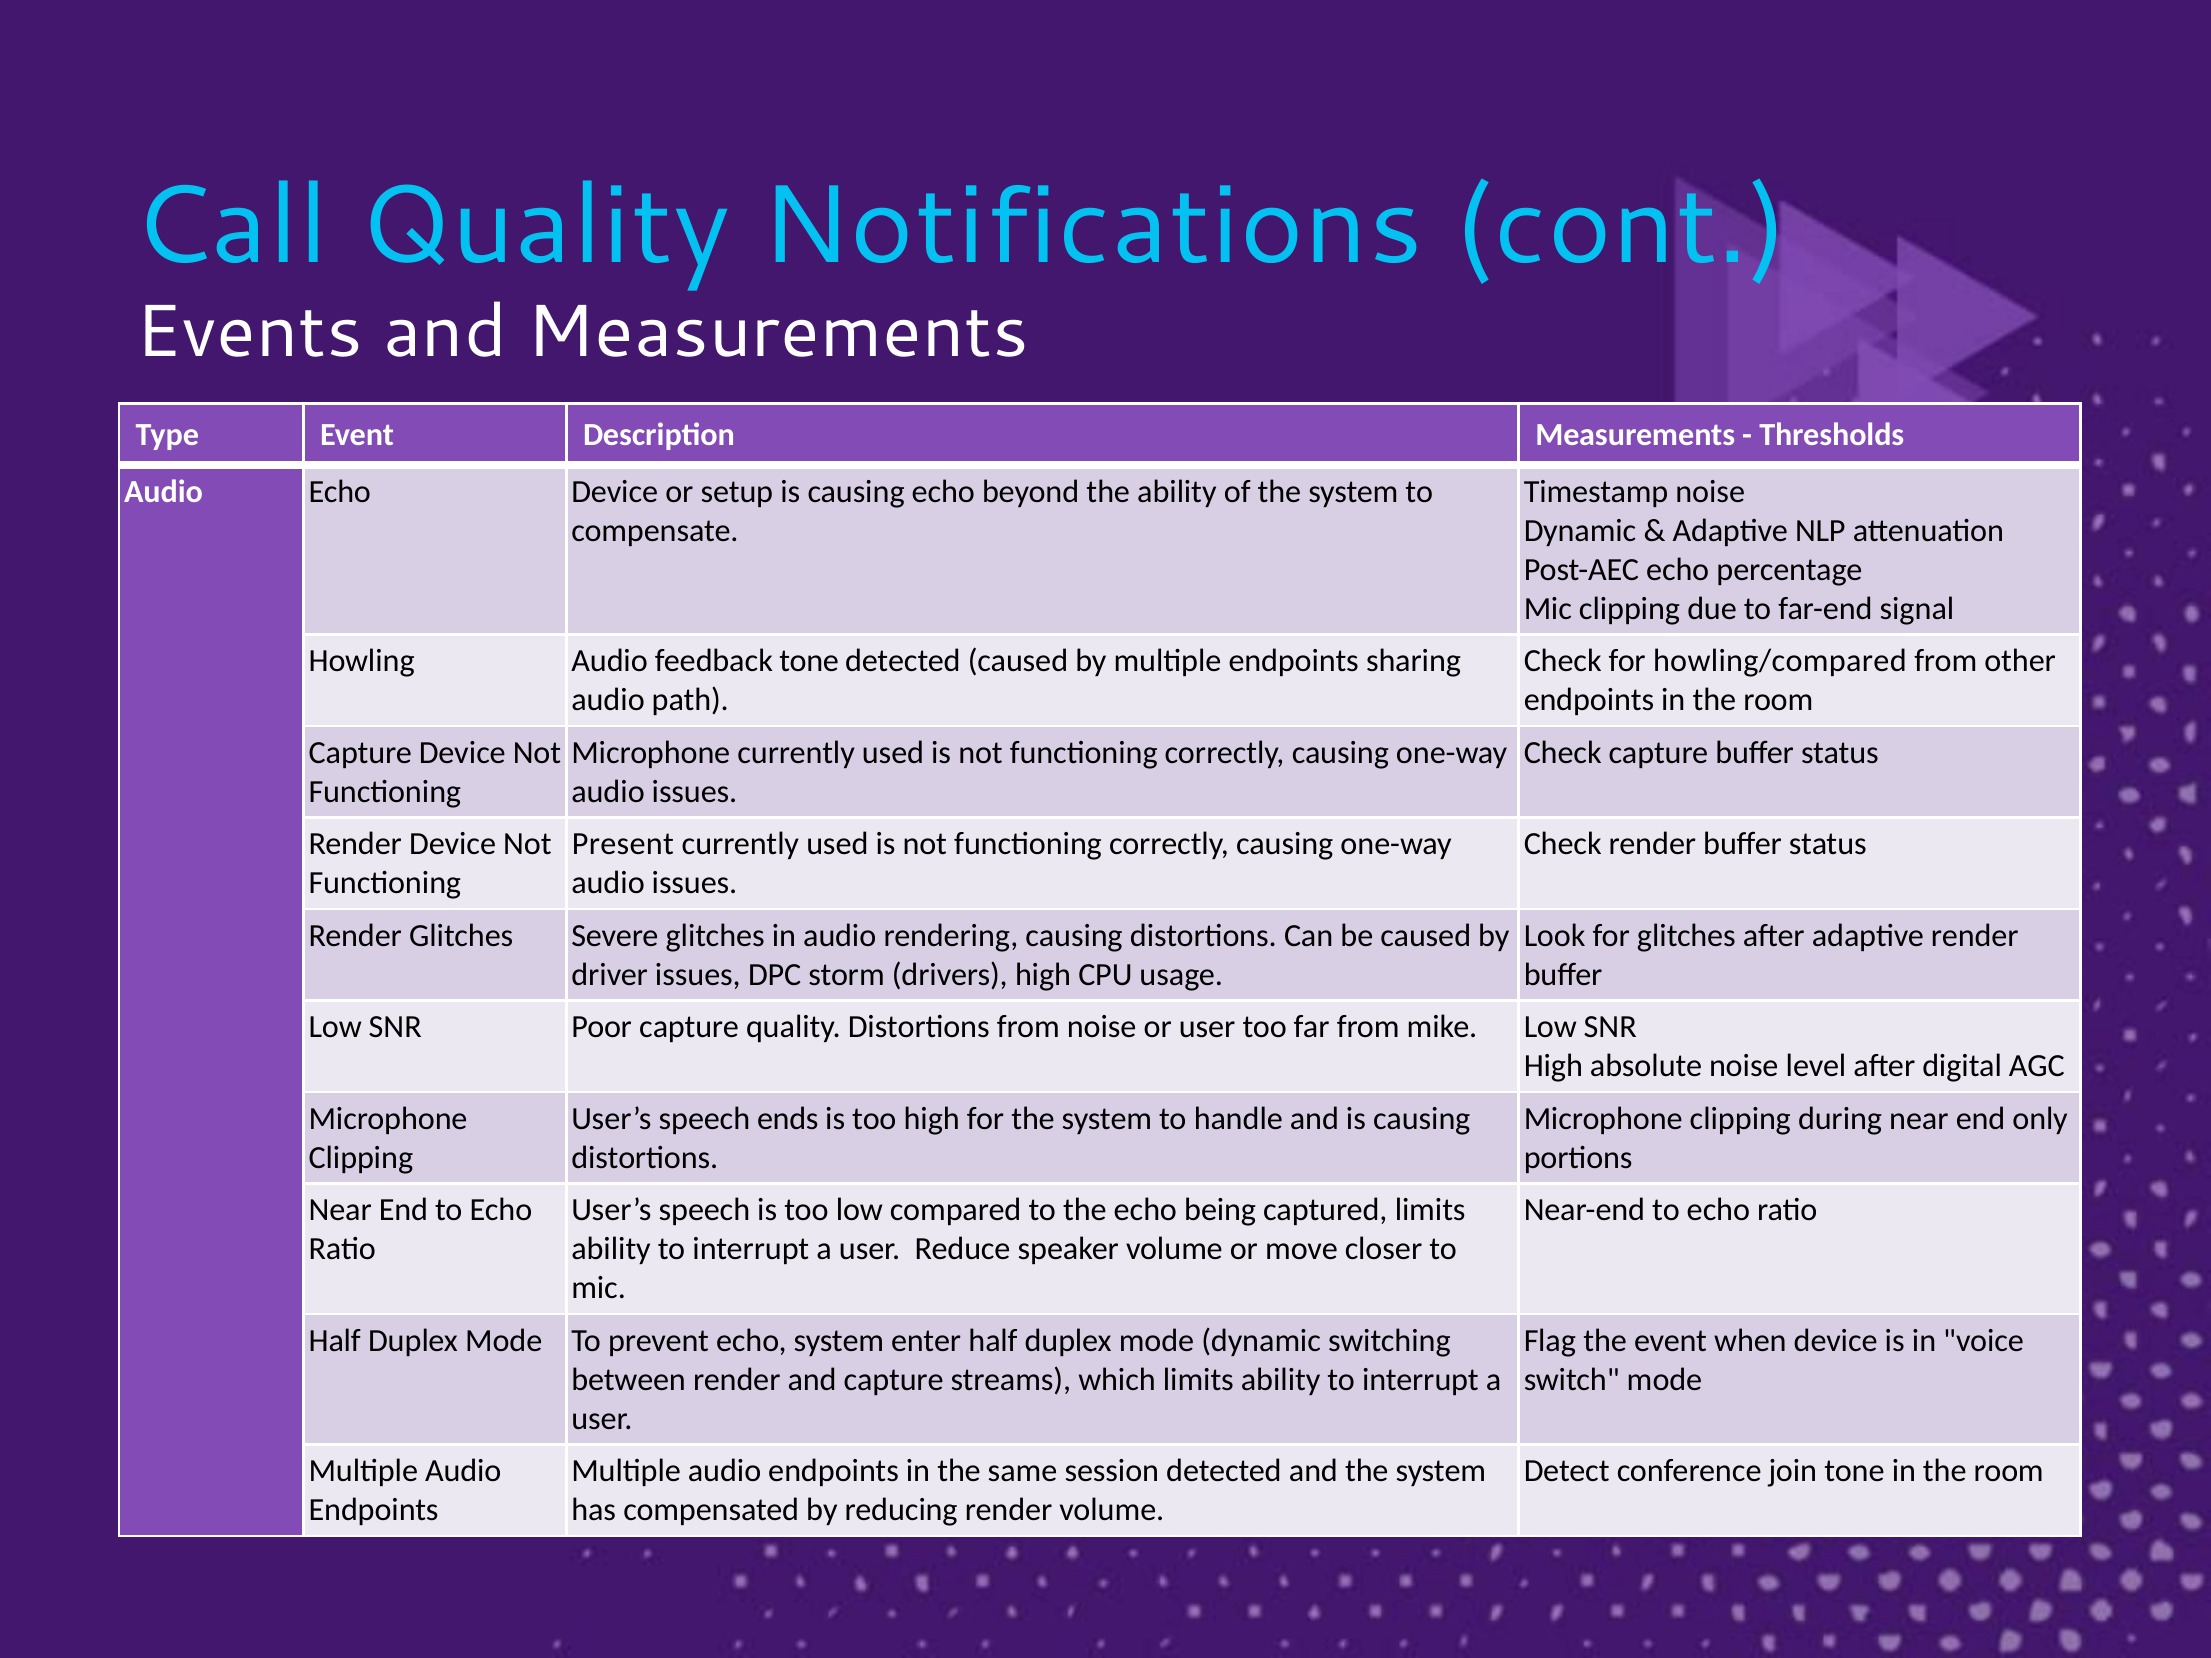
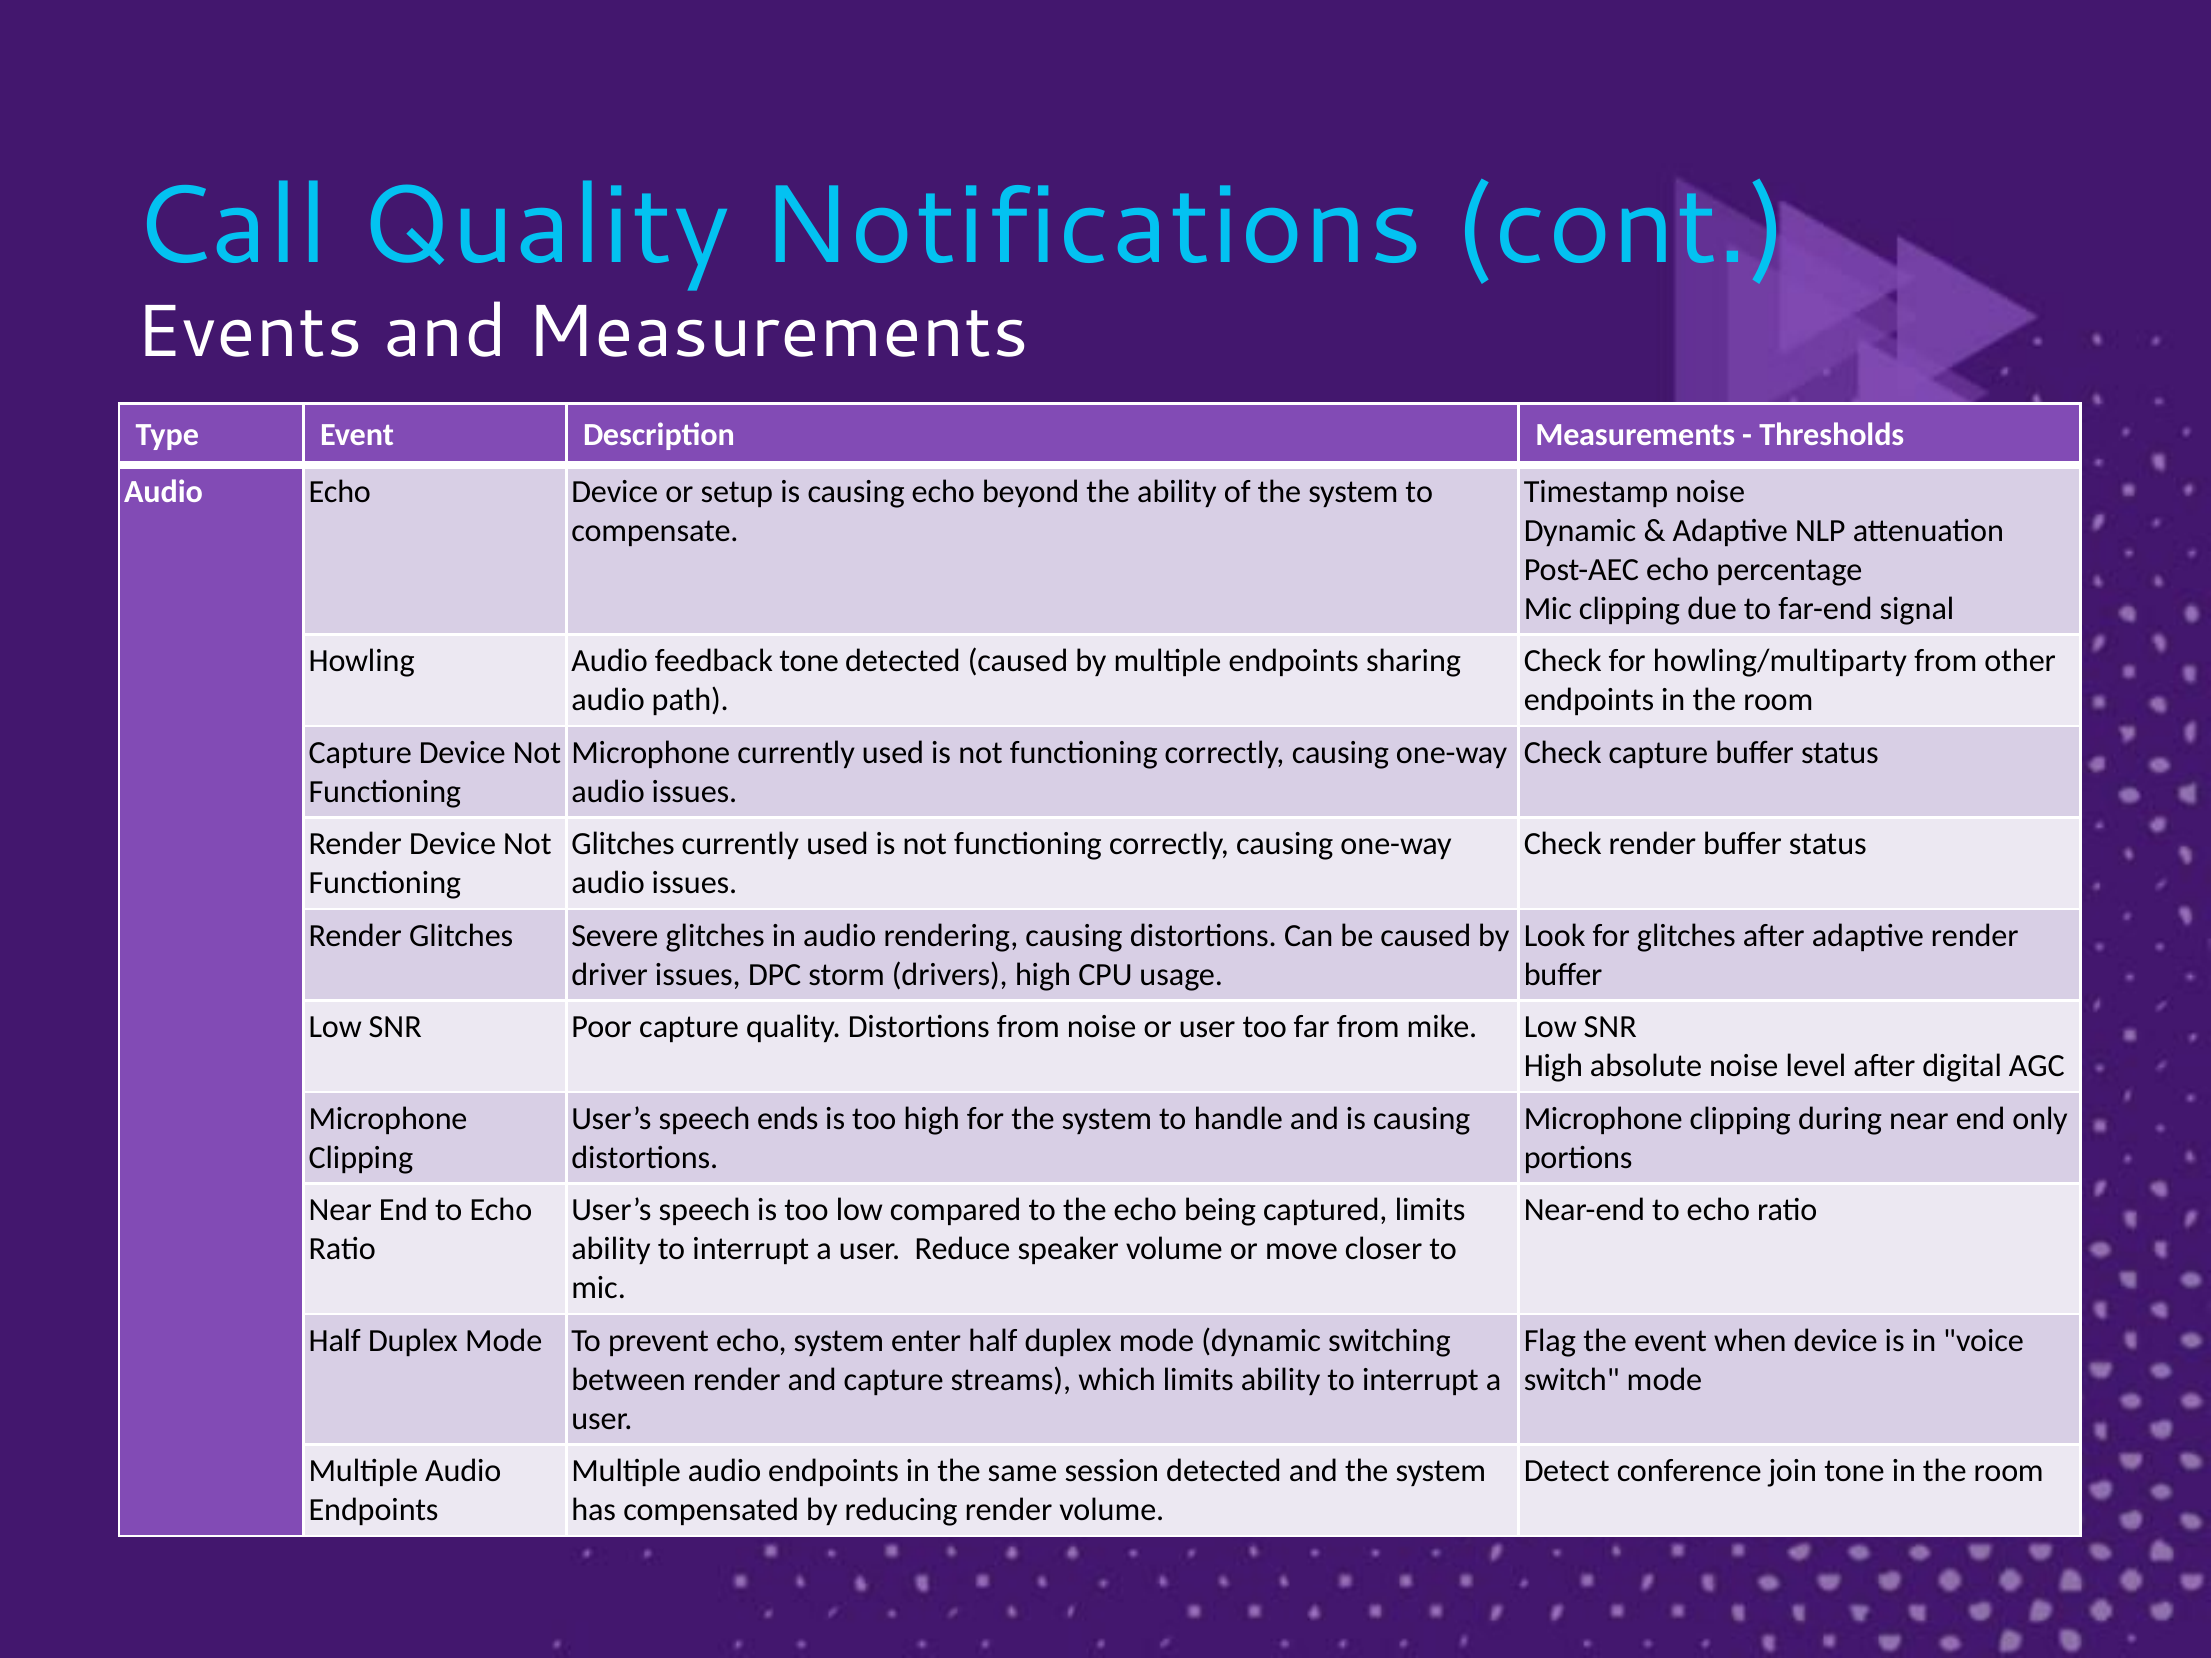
howling/compared: howling/compared -> howling/multiparty (1780, 661)
Present: Present -> Glitches (623, 844)
